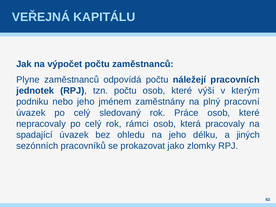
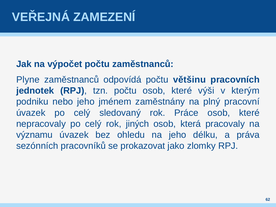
KAPITÁLU: KAPITÁLU -> ZAMEZENÍ (104, 17)
náležejí: náležejí -> většinu (189, 80)
rámci: rámci -> jiných (137, 124)
spadající: spadající -> významu (34, 135)
jiných: jiných -> práva (248, 135)
